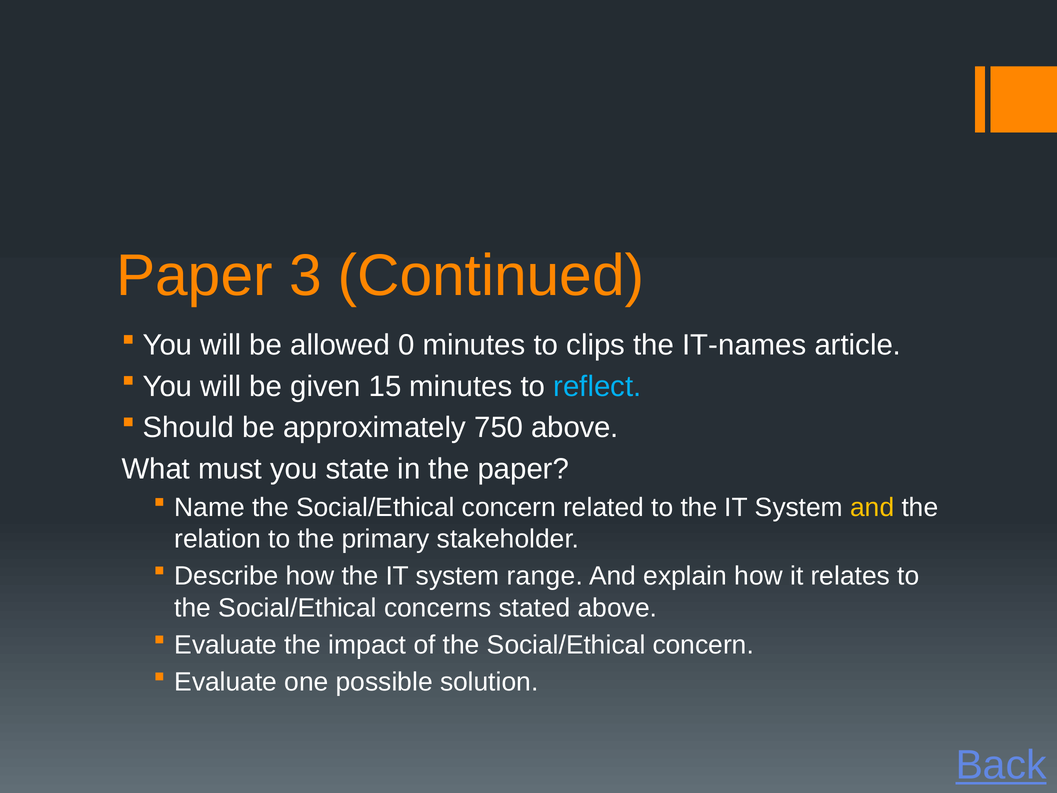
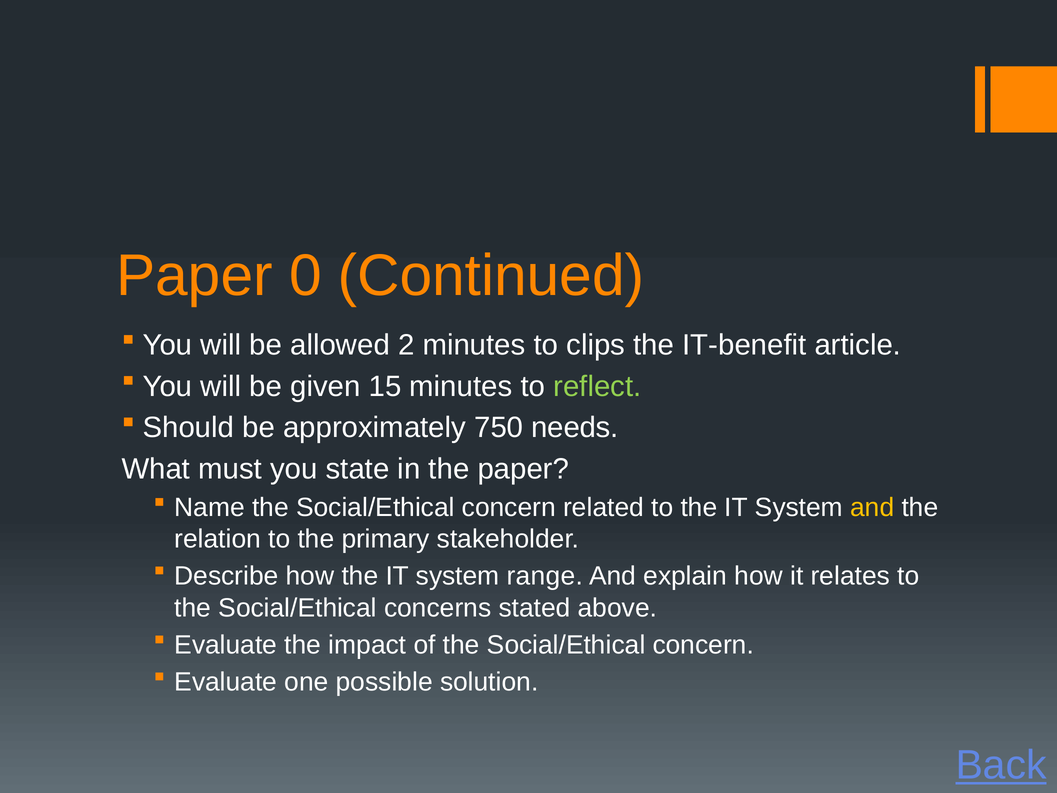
3: 3 -> 0 (305, 276)
0: 0 -> 2 (406, 345)
IT-names: IT-names -> IT-benefit (744, 345)
reflect colour: light blue -> light green (597, 386)
750 above: above -> needs (575, 428)
